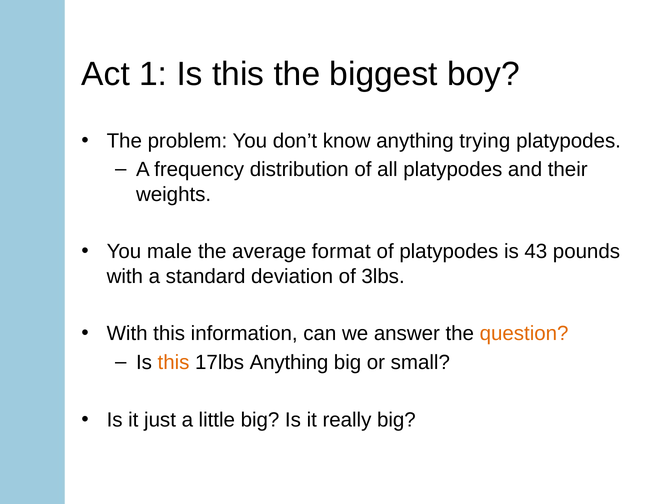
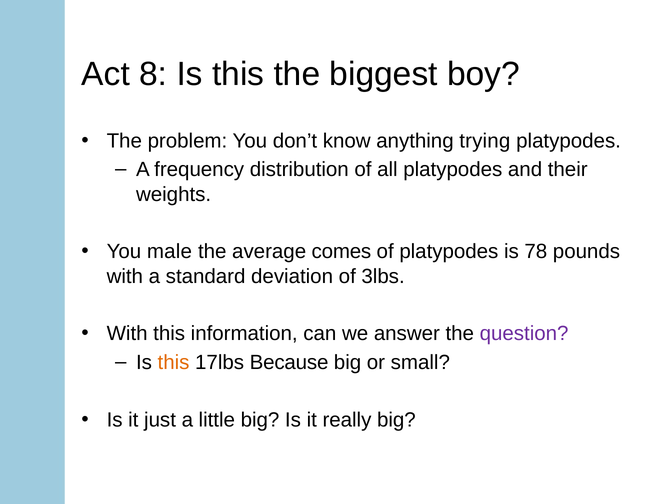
1: 1 -> 8 (153, 74)
format: format -> comes (341, 252)
43: 43 -> 78 (536, 252)
question colour: orange -> purple (524, 334)
17lbs Anything: Anything -> Because (289, 362)
